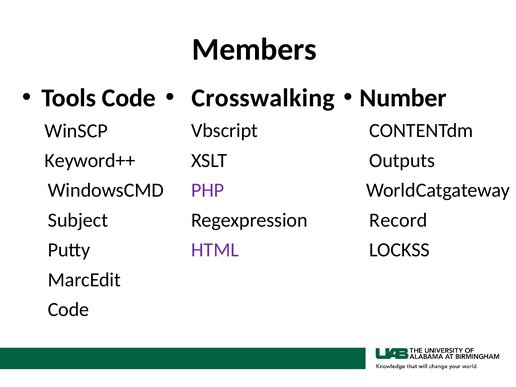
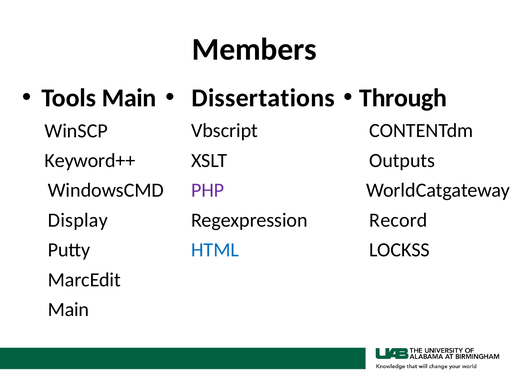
Tools Code: Code -> Main (129, 98)
Crosswalking: Crosswalking -> Dissertations (263, 98)
Number: Number -> Through (403, 98)
Subject: Subject -> Display (78, 220)
HTML colour: purple -> blue (215, 250)
Code: Code -> Main (68, 310)
